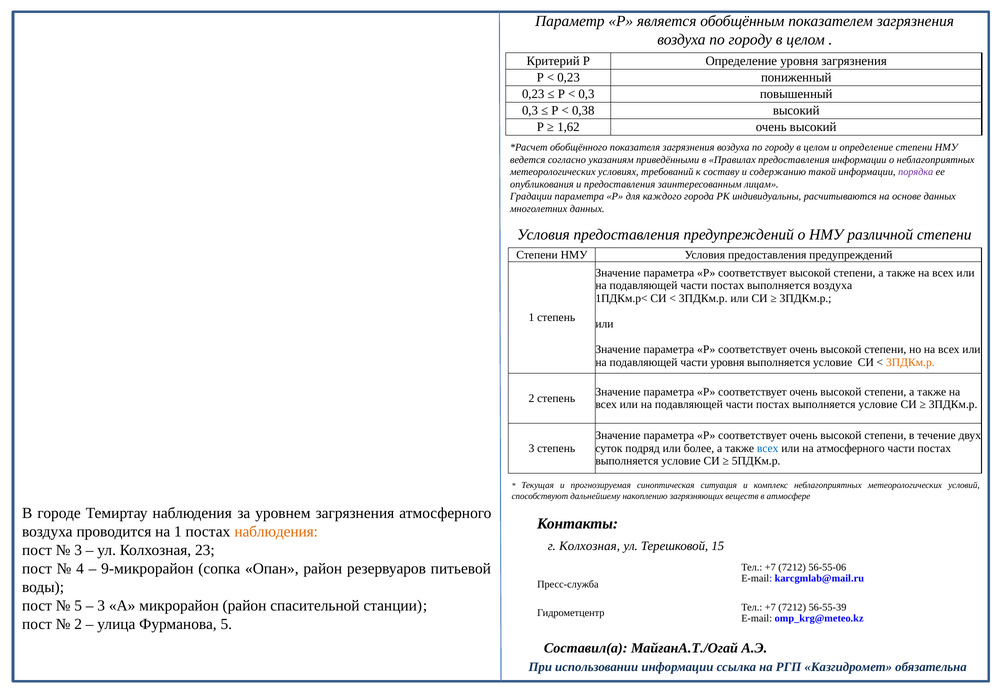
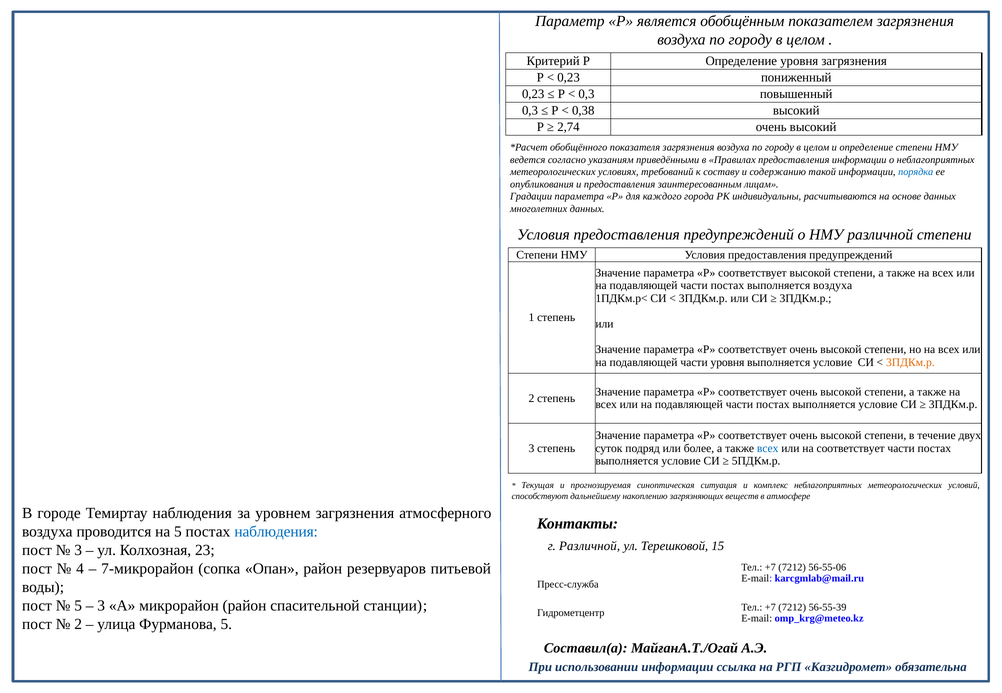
1,62: 1,62 -> 2,74 (568, 127)
порядка colour: purple -> blue (916, 172)
на атмосферного: атмосферного -> соответствует (851, 449)
на 1: 1 -> 5 (178, 532)
наблюдения colour: orange -> blue (276, 532)
г Колхозная: Колхозная -> Различной (590, 546)
9-микрорайон: 9-микрорайон -> 7-микрорайон (147, 569)
